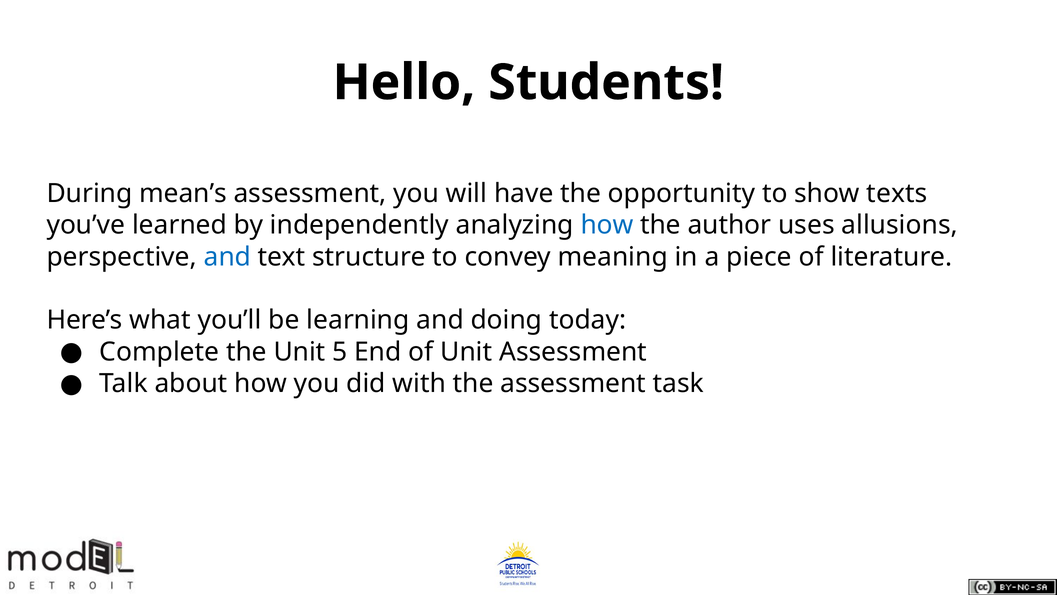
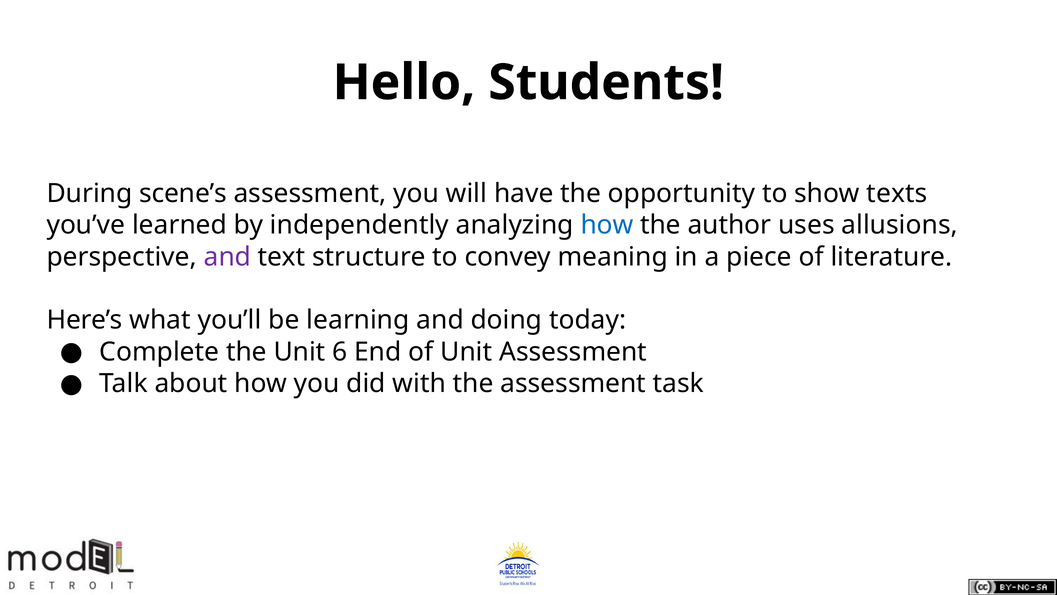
mean’s: mean’s -> scene’s (183, 193)
and colour: blue -> purple (227, 257)
5: 5 -> 6 (340, 352)
